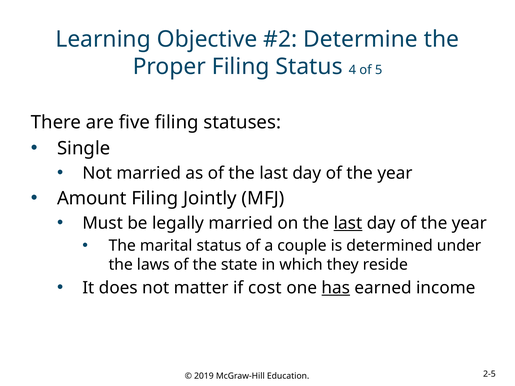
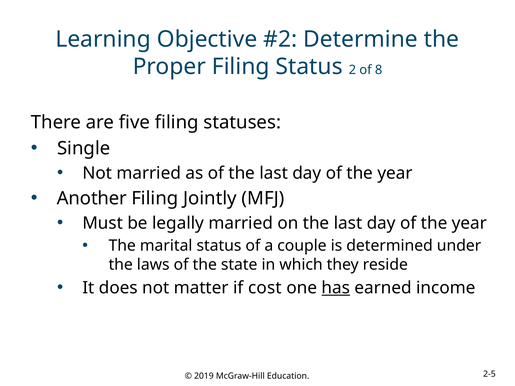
4: 4 -> 2 (352, 70)
5: 5 -> 8 (379, 70)
Amount: Amount -> Another (92, 198)
last underline: present -> none (348, 223)
